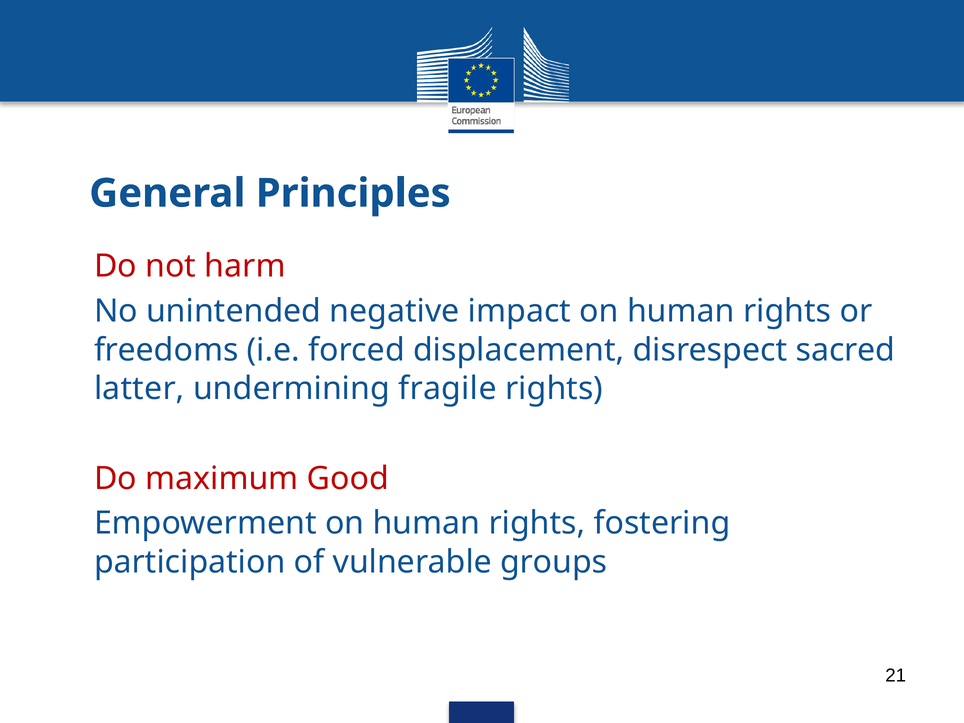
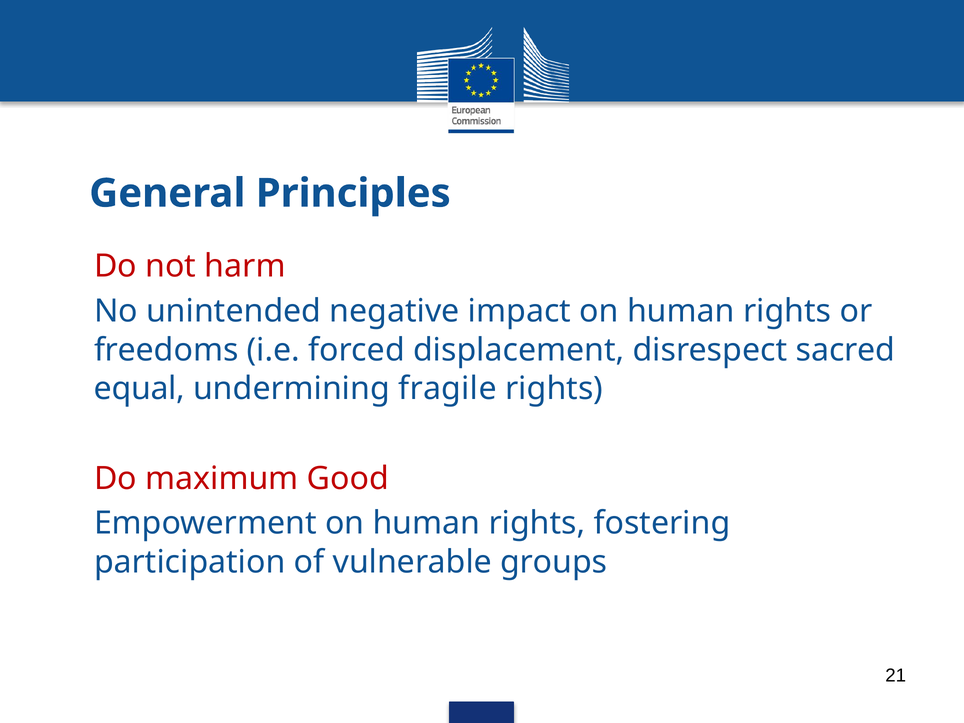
latter: latter -> equal (140, 388)
